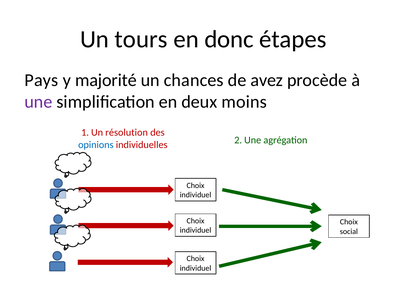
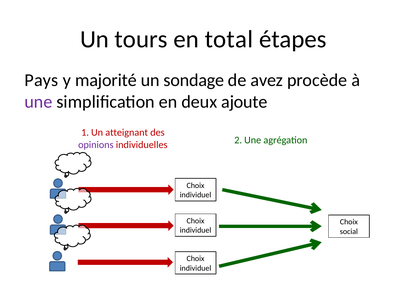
donc: donc -> total (229, 39)
chances: chances -> sondage (194, 80)
moins: moins -> ajoute (244, 102)
résolution: résolution -> atteignant (127, 133)
opinions colour: blue -> purple (96, 145)
